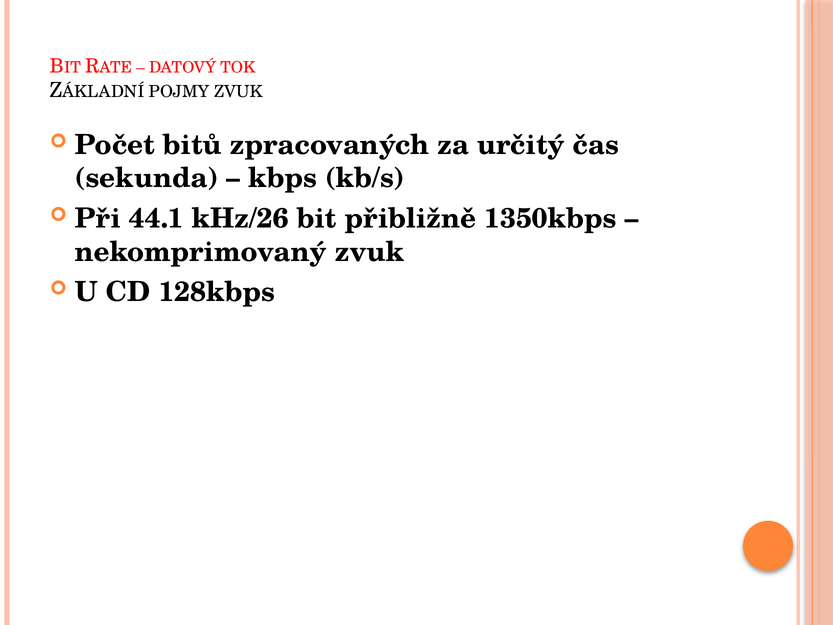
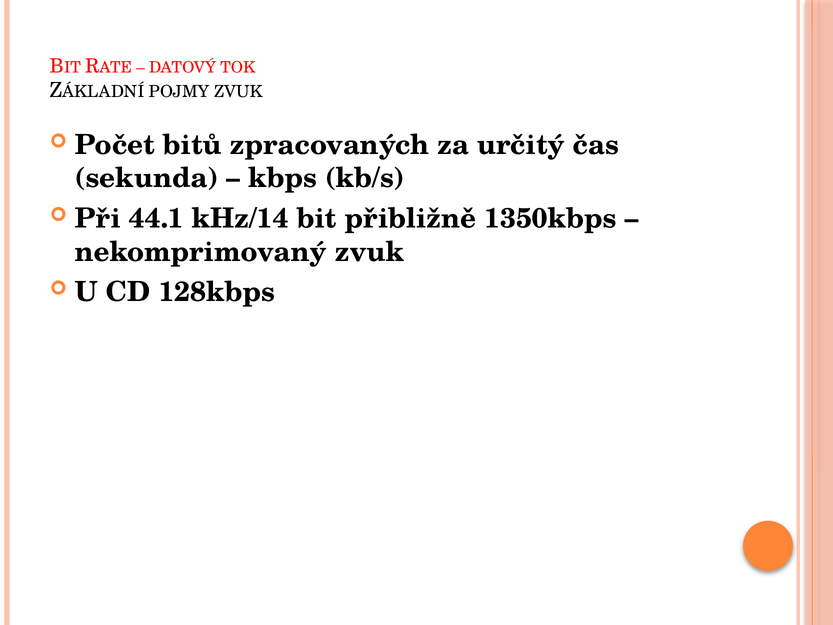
kHz/26: kHz/26 -> kHz/14 (240, 218)
